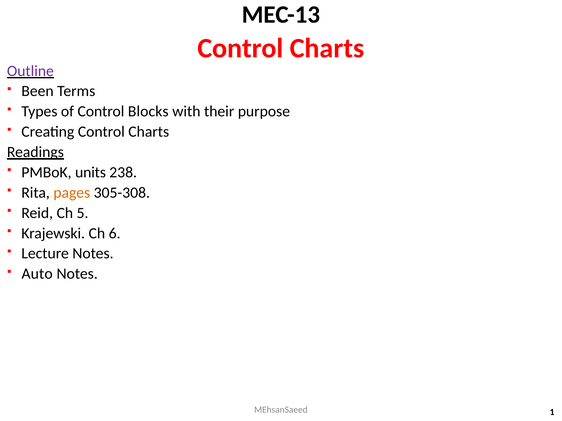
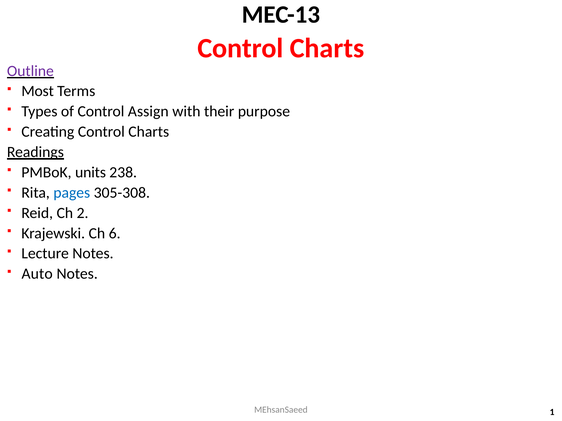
Been: Been -> Most (38, 91)
Blocks: Blocks -> Assign (148, 112)
pages colour: orange -> blue (72, 193)
5: 5 -> 2 (83, 213)
